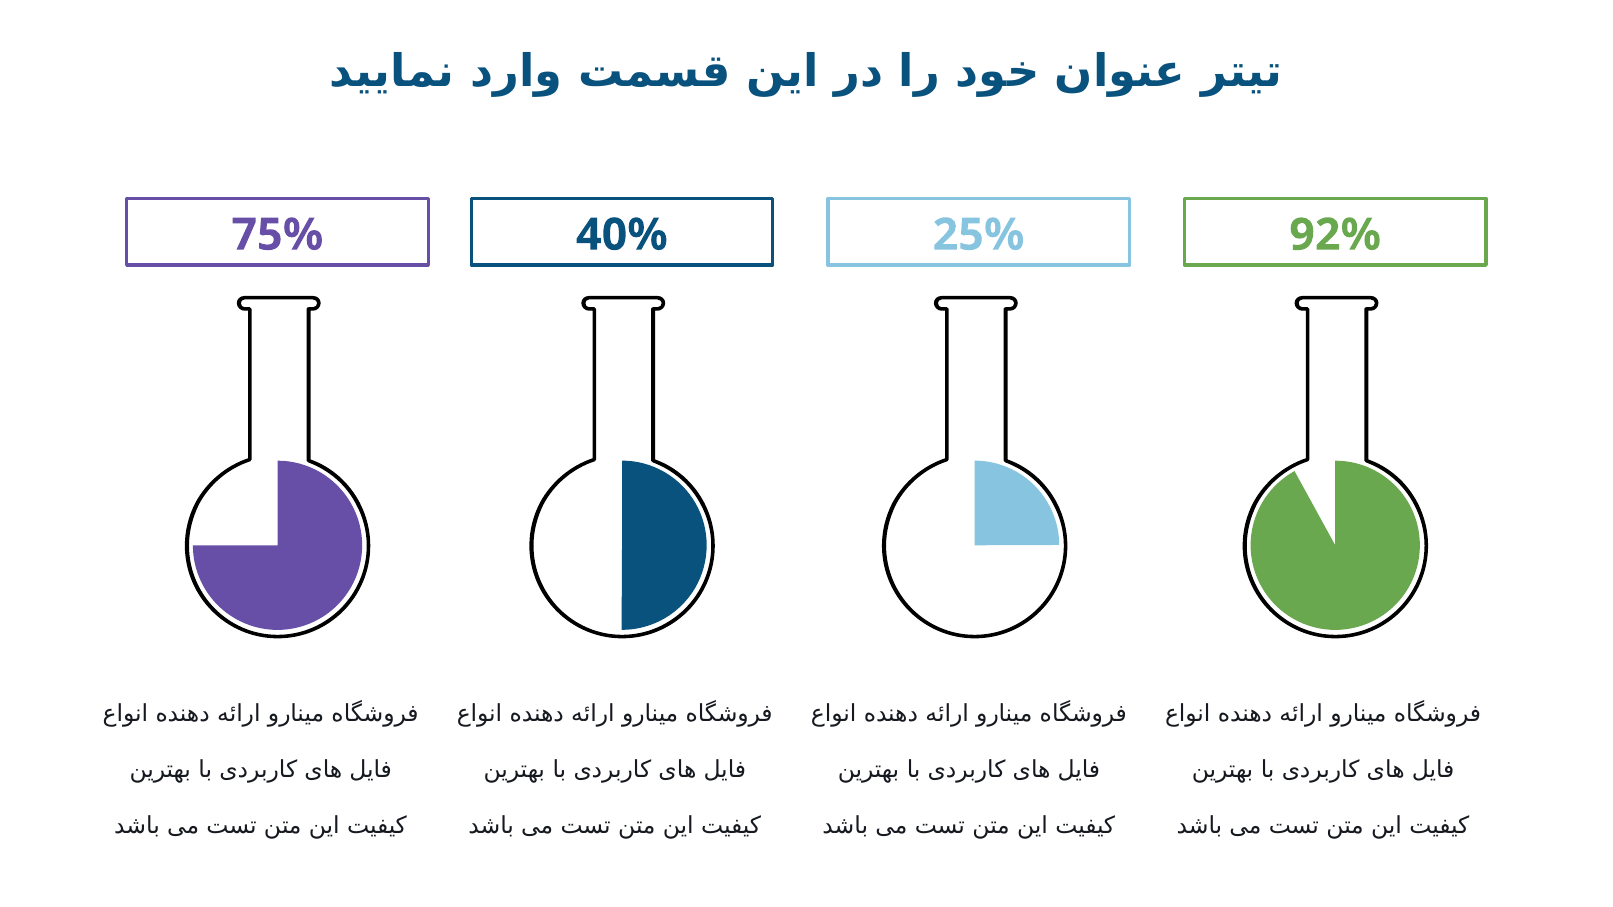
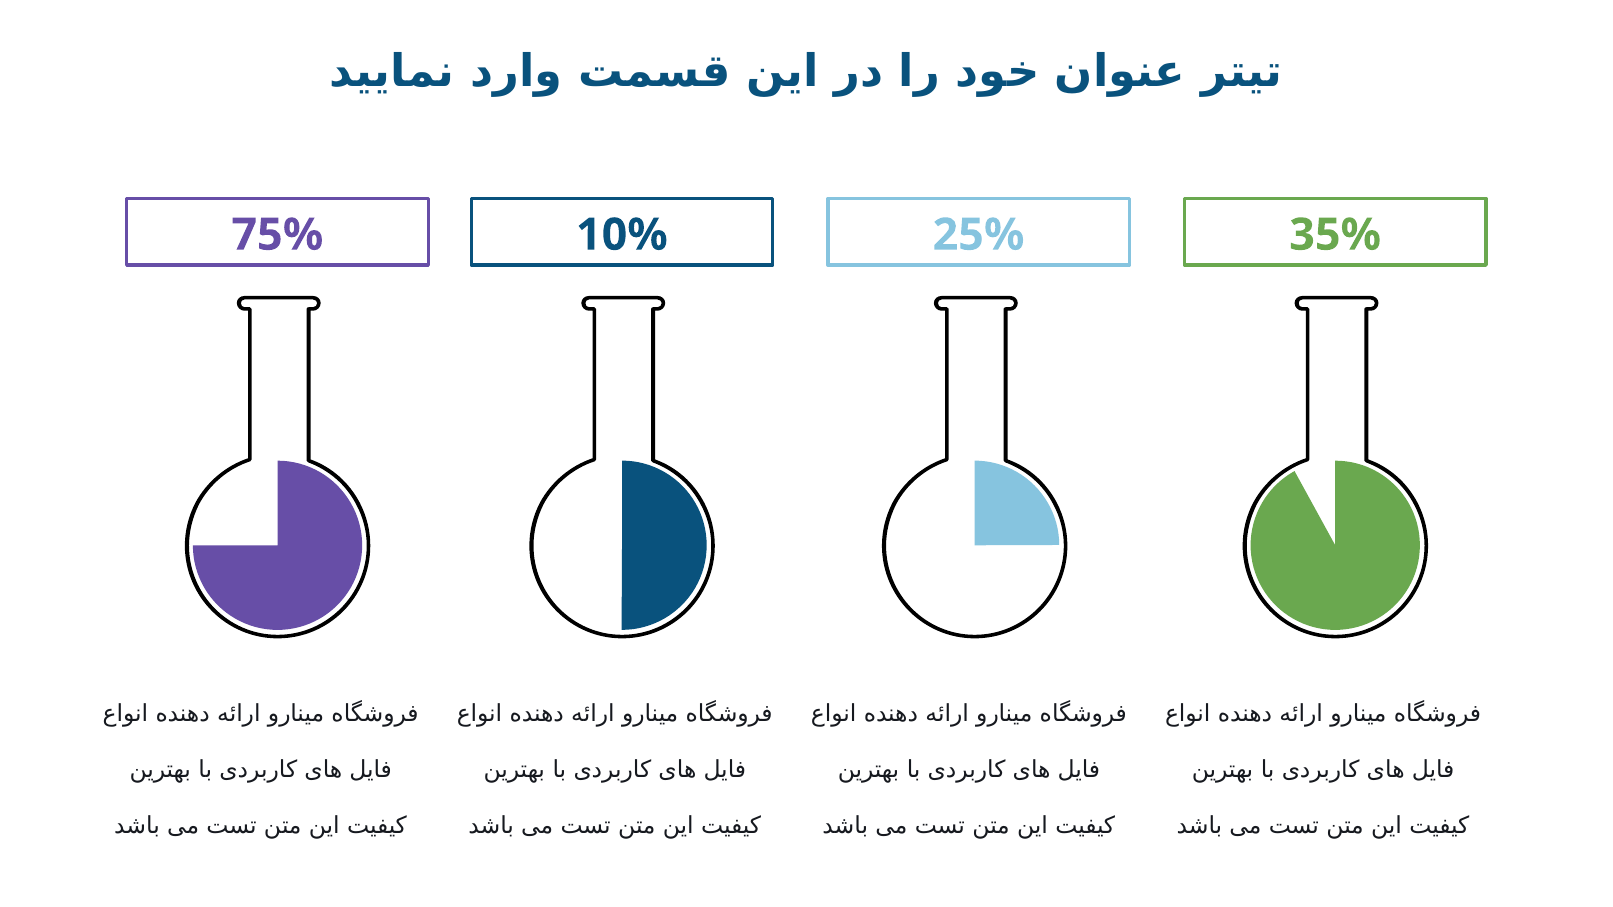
40%: 40% -> 10% (622, 235)
92%: 92% -> 35% (1335, 235)
